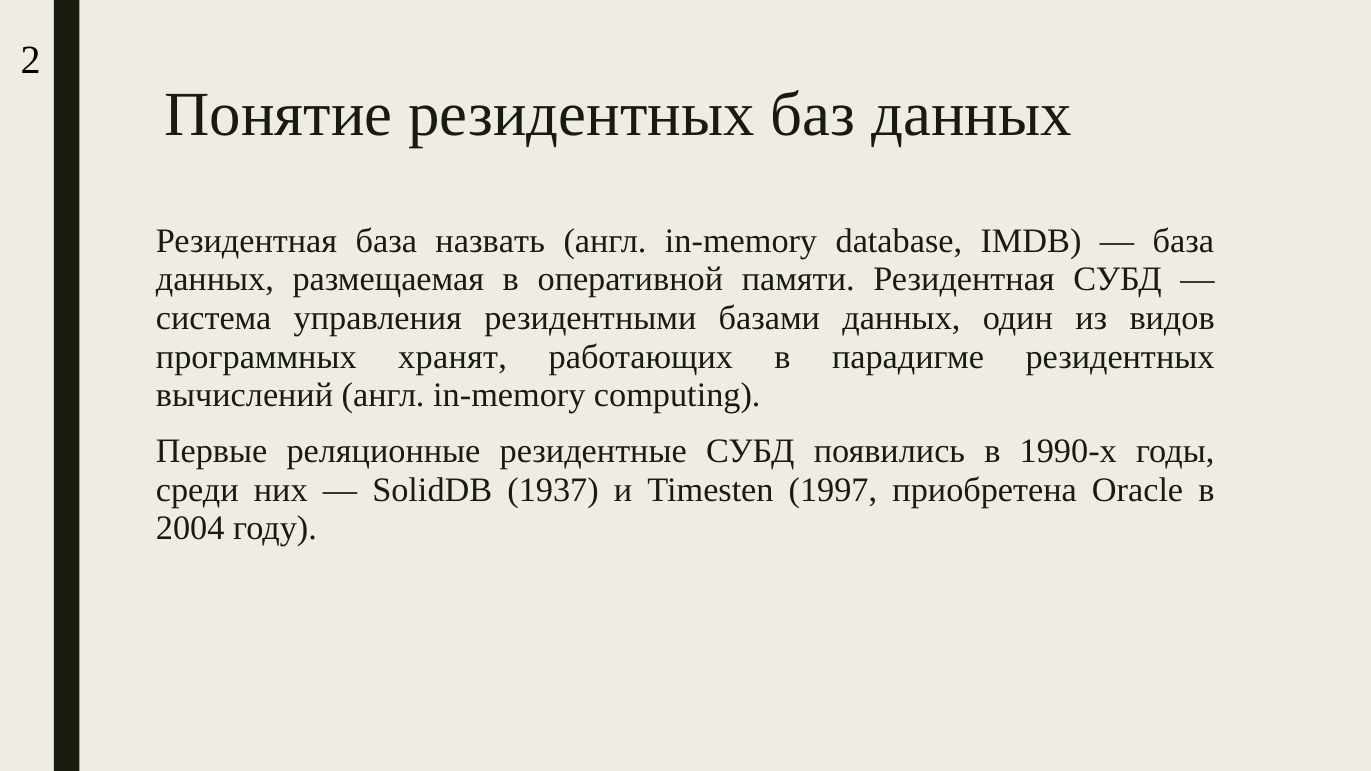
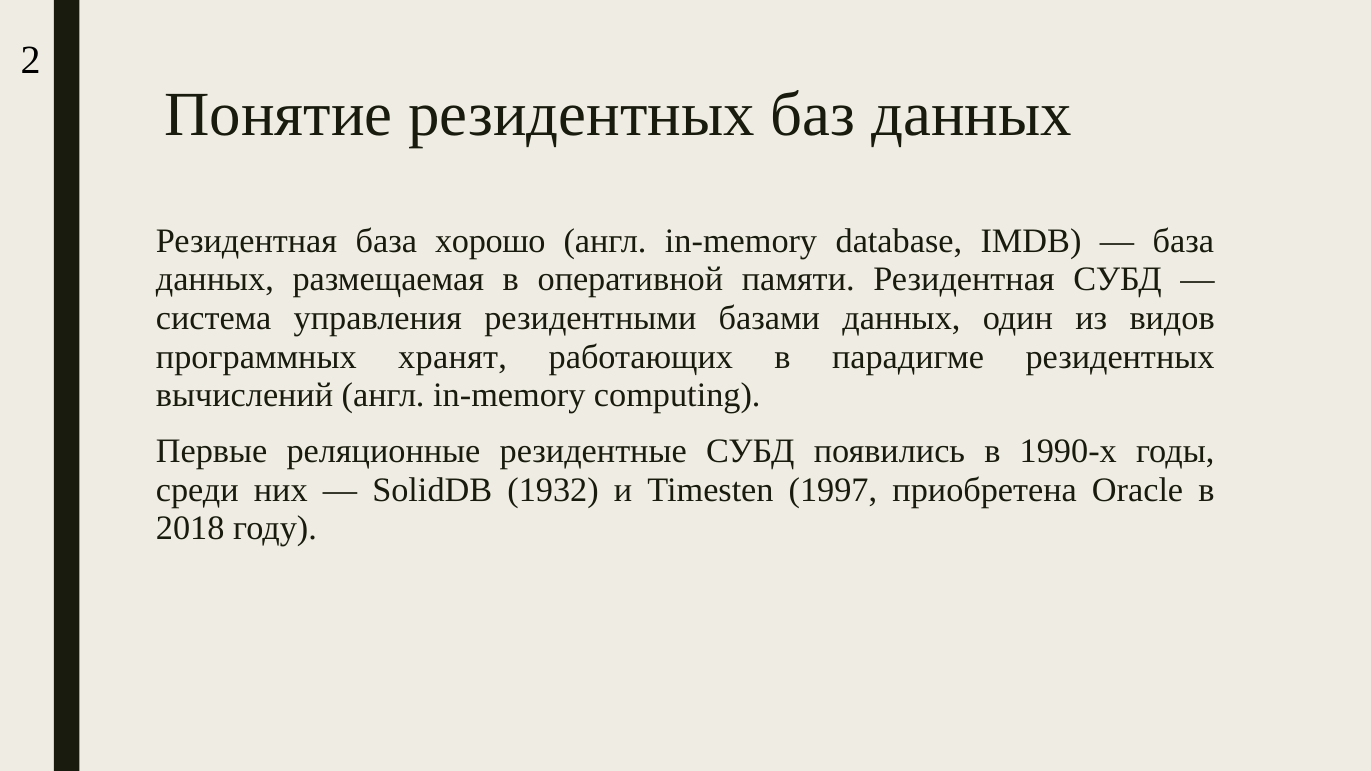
назвать: назвать -> хорошо (490, 241)
1937: 1937 -> 1932 (553, 490)
2004: 2004 -> 2018 (190, 529)
